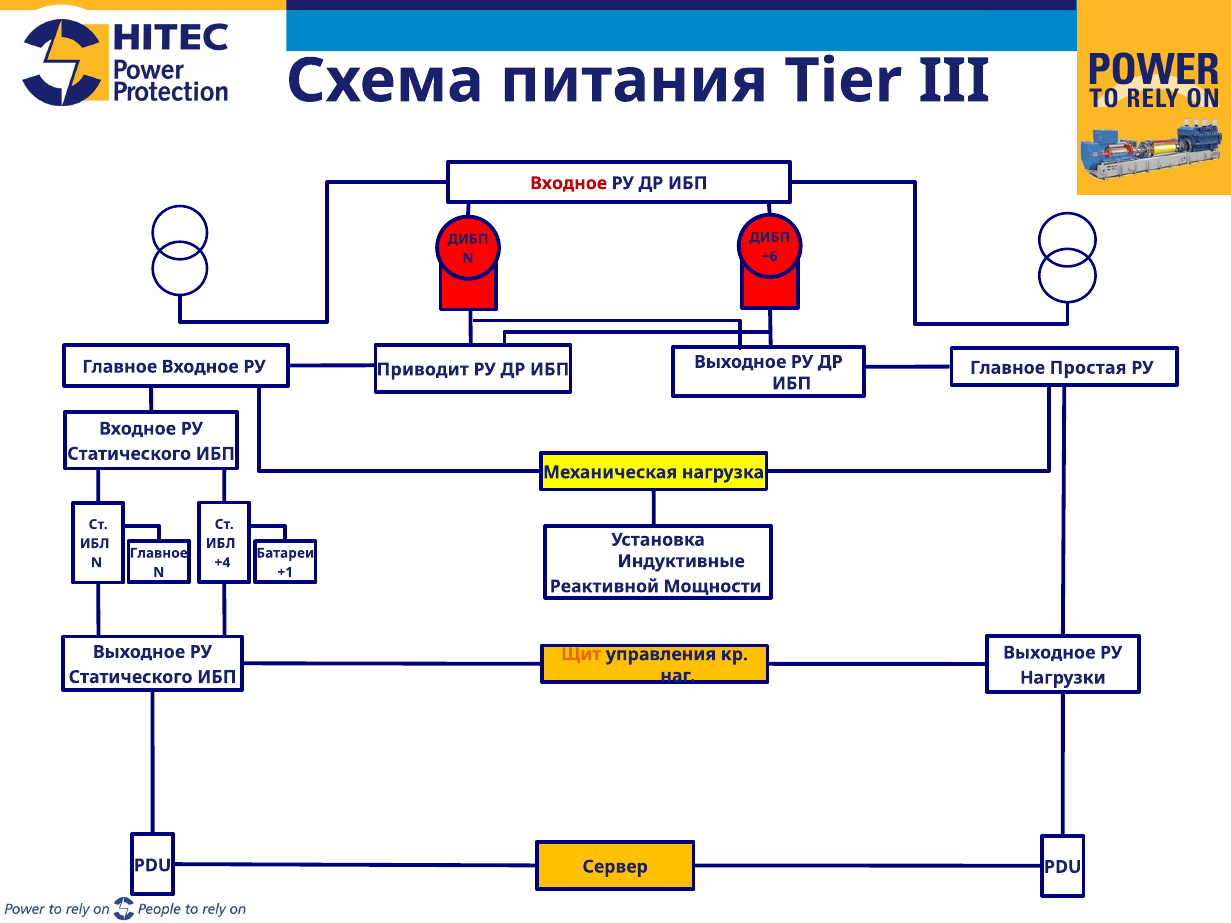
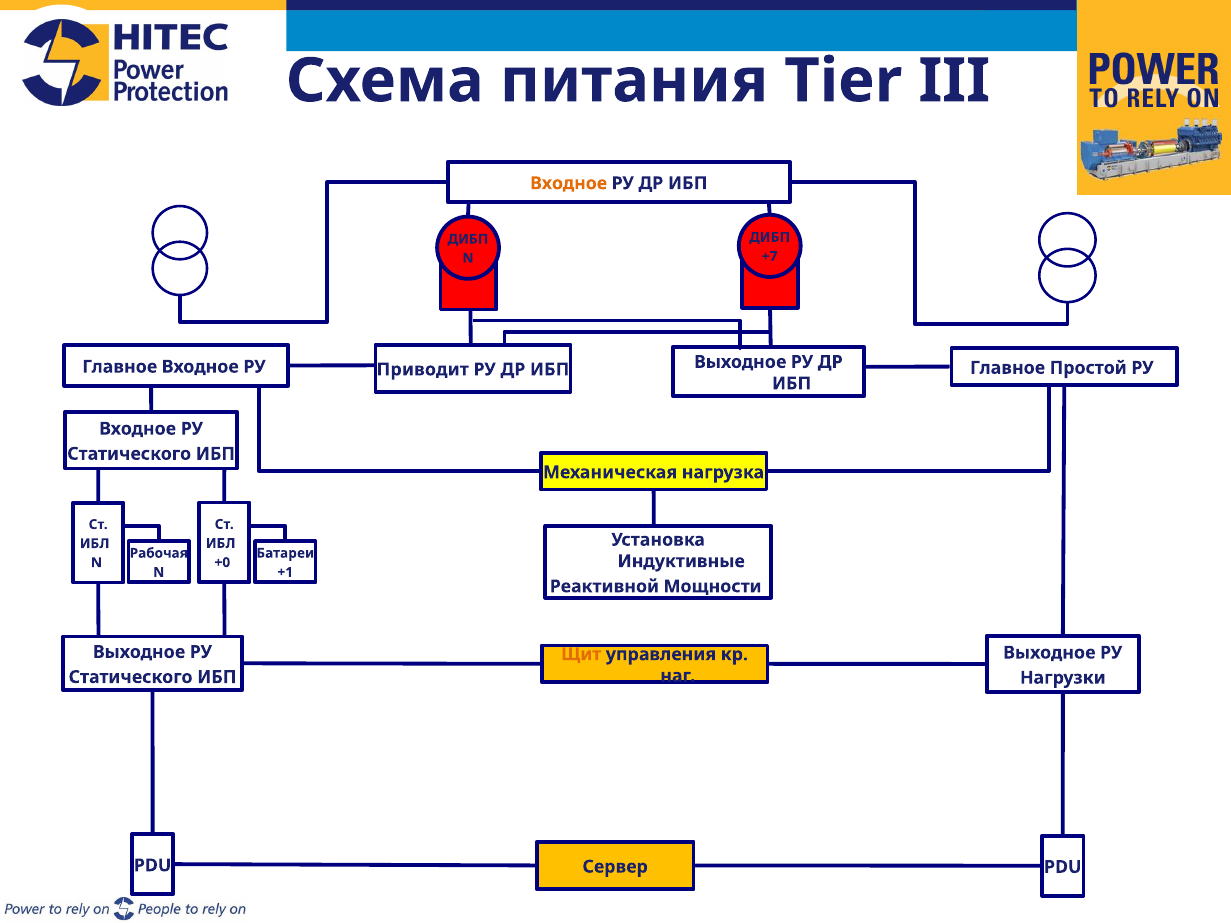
Входное colour: red -> orange (569, 183)
+6: +6 -> +7 (770, 256)
Простая: Простая -> Простой (1088, 368)
Главное: Главное -> Рабочая (159, 553)
+4: +4 -> +0 (222, 563)
